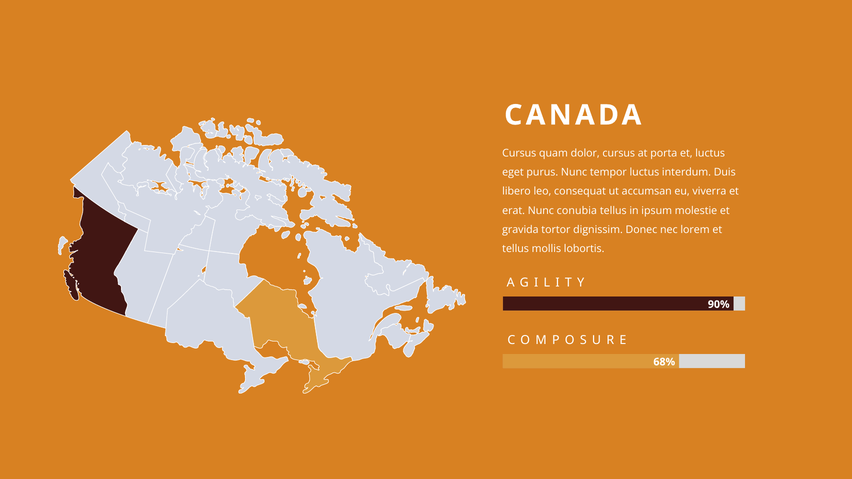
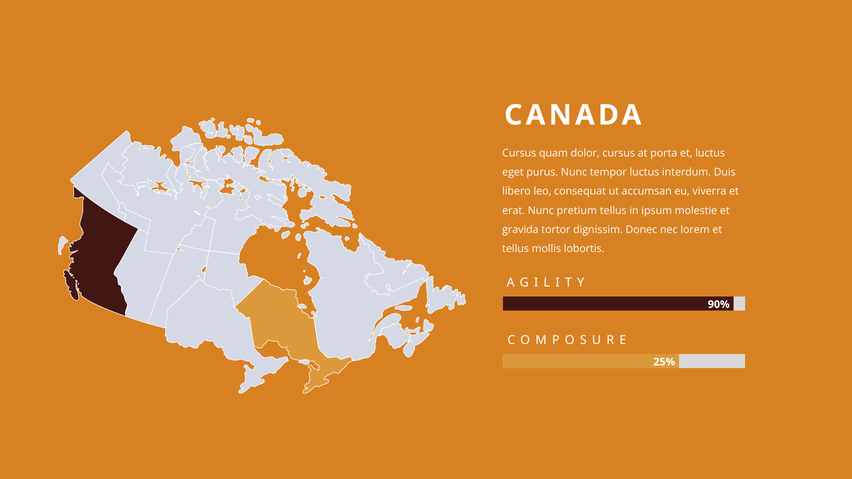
conubia: conubia -> pretium (577, 211)
68%: 68% -> 25% (664, 362)
